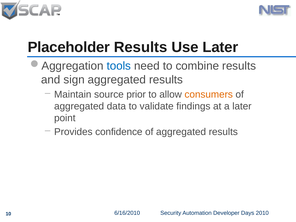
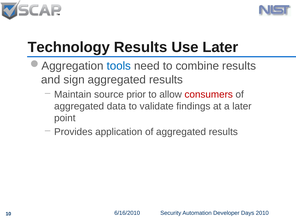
Placeholder: Placeholder -> Technology (69, 47)
consumers colour: orange -> red (209, 94)
confidence: confidence -> application (119, 132)
